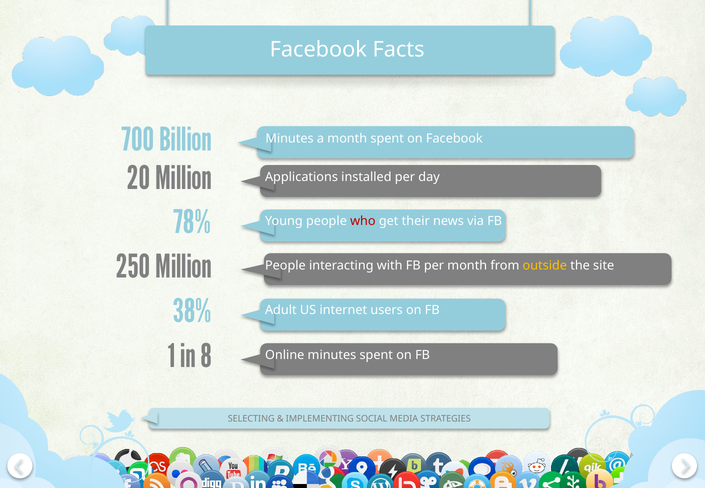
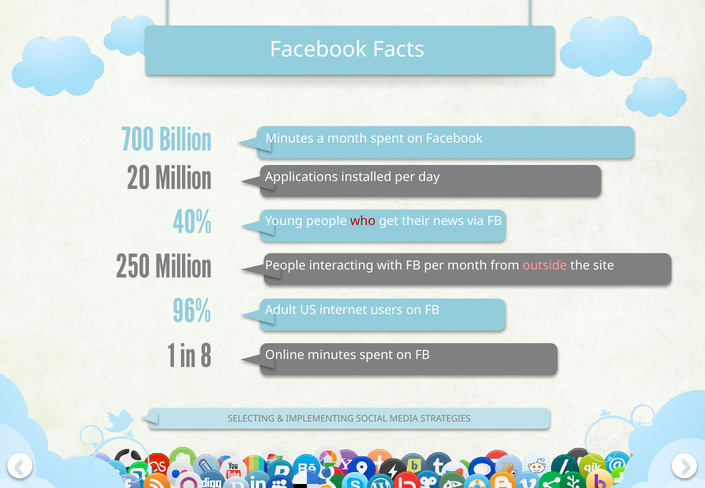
78%: 78% -> 40% (192, 222)
outside colour: yellow -> pink (545, 265)
38%: 38% -> 96% (192, 312)
